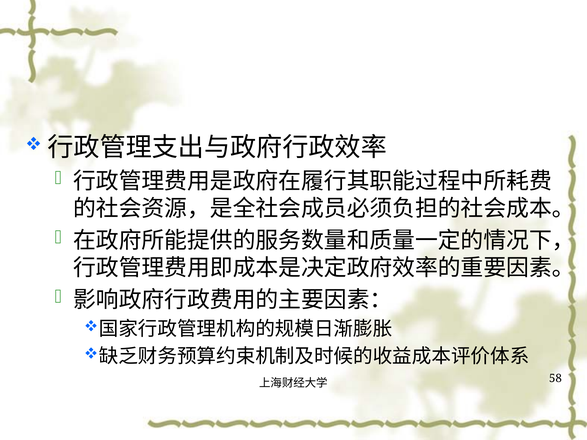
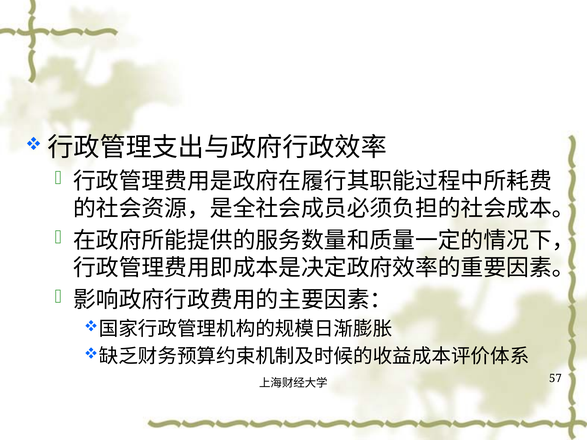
58: 58 -> 57 (555, 379)
